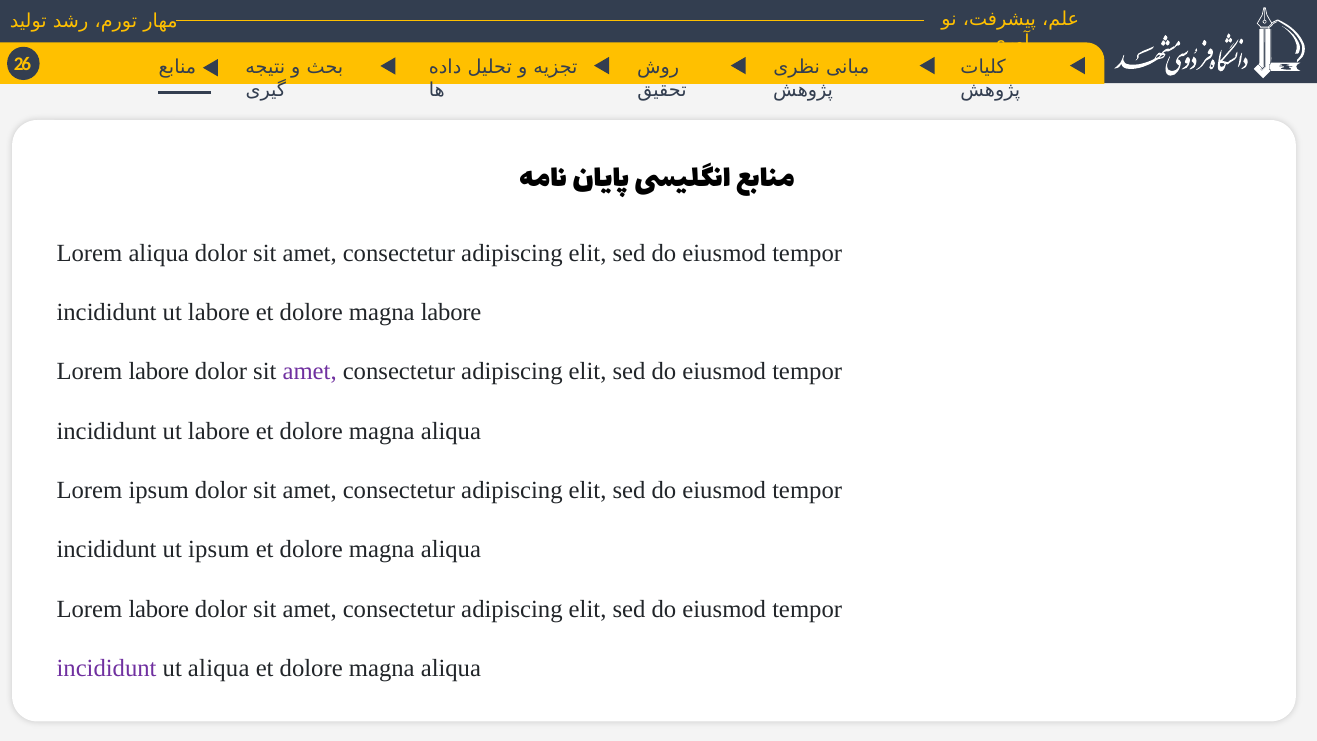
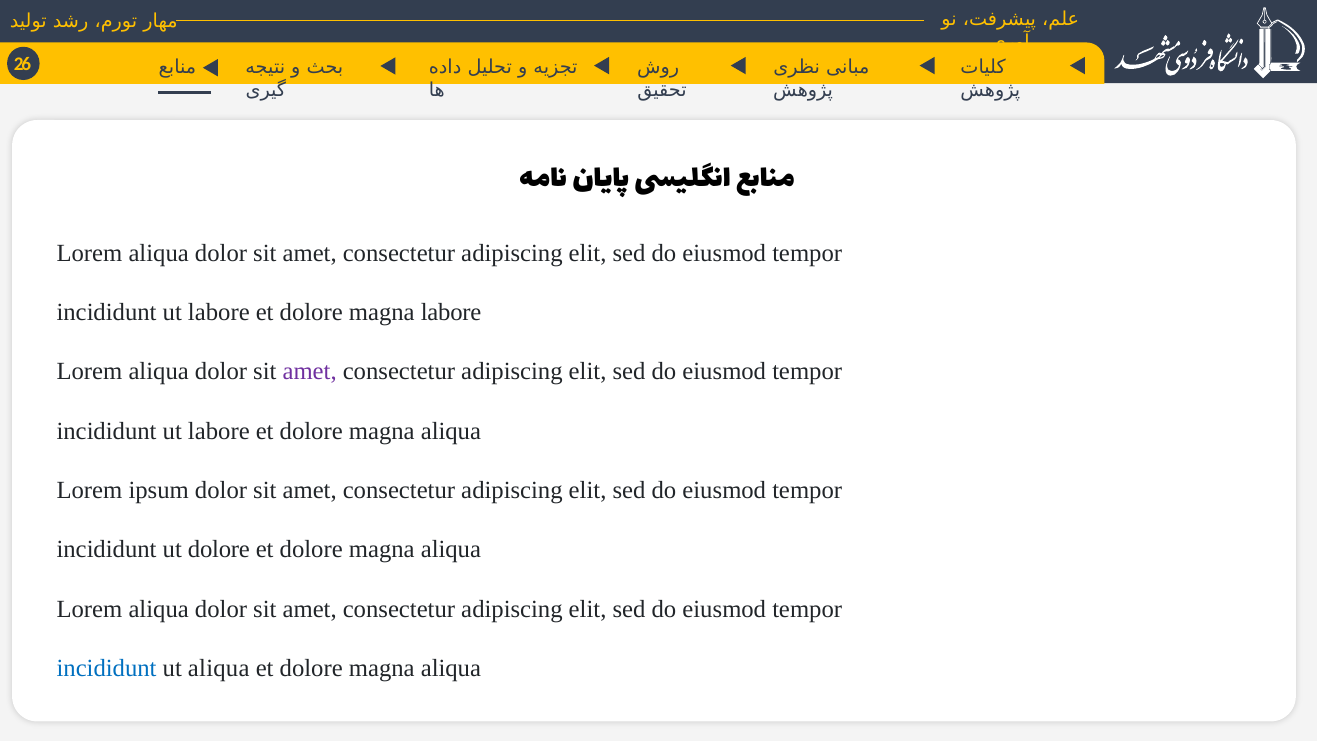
labore: labore -> aliqua (159, 372)
ut ipsum: ipsum -> dolore (219, 550)
labore: labore -> aliqua (159, 609)
incididunt colour: purple -> blue (107, 668)
